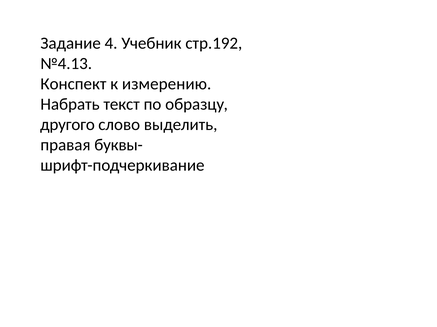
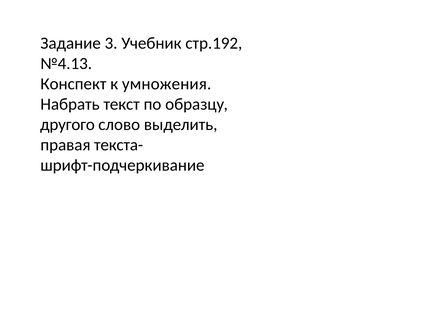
4: 4 -> 3 (111, 43)
измерению: измерению -> умножения (167, 84)
буквы-: буквы- -> текста- (119, 145)
